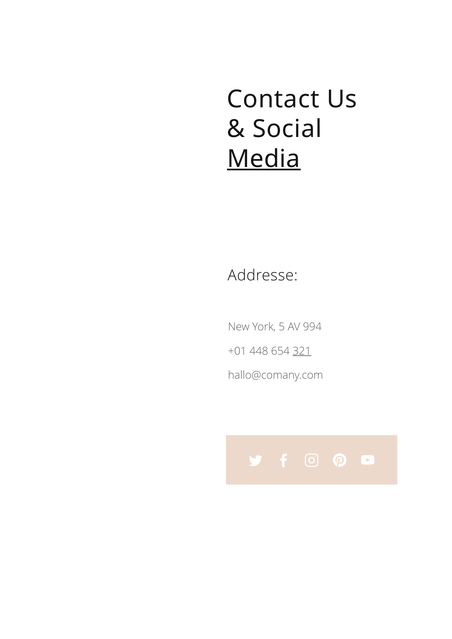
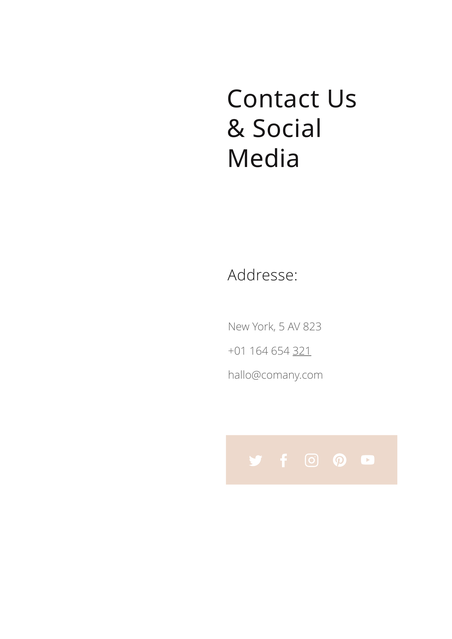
Media underline: present -> none (264, 159)
994: 994 -> 823 (312, 327)
448: 448 -> 164 (259, 351)
